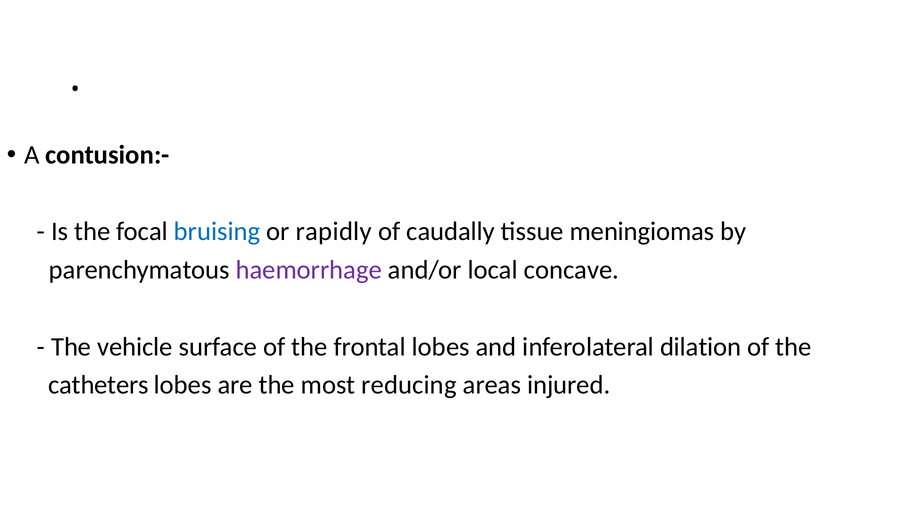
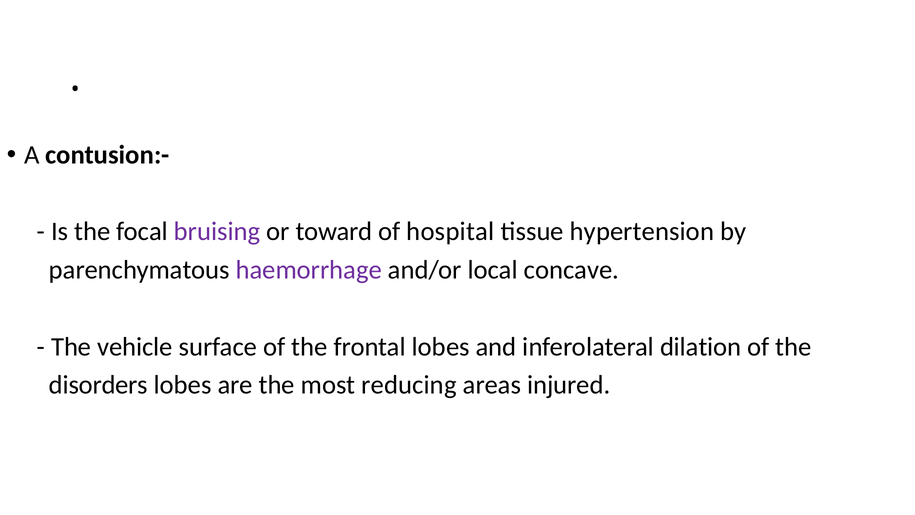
bruising colour: blue -> purple (217, 231)
rapidly: rapidly -> toward (334, 231)
caudally: caudally -> hospital (450, 231)
meningiomas: meningiomas -> hypertension (642, 231)
catheters: catheters -> disorders (98, 385)
